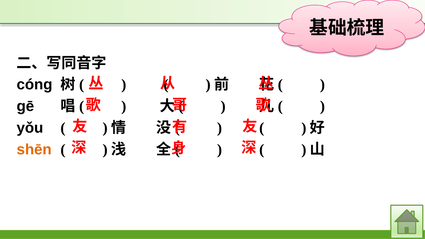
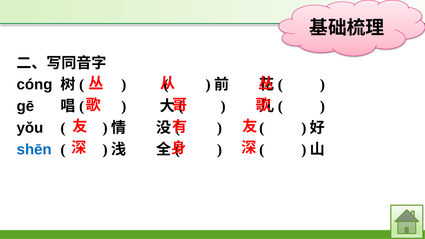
shēn colour: orange -> blue (34, 149)
